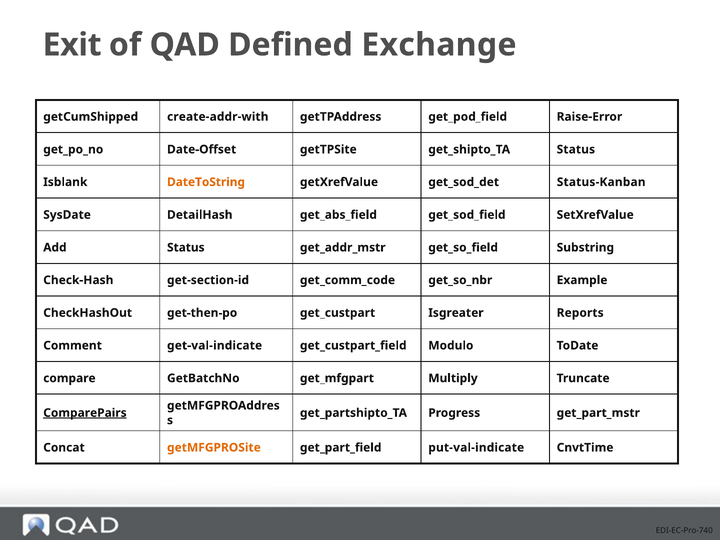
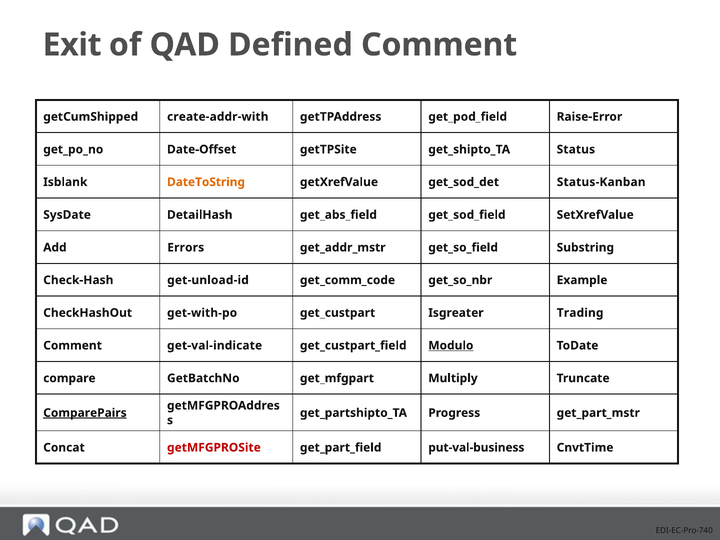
Defined Exchange: Exchange -> Comment (439, 45)
Add Status: Status -> Errors (186, 248)
get-section-id: get-section-id -> get-unload-id (208, 280)
get-then-po: get-then-po -> get-with-po (202, 313)
Reports: Reports -> Trading (580, 313)
Modulo underline: none -> present (451, 345)
getMFGPROSite colour: orange -> red (214, 448)
put-val-indicate: put-val-indicate -> put-val-business (476, 448)
